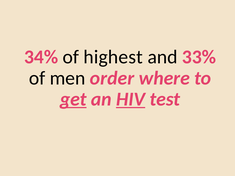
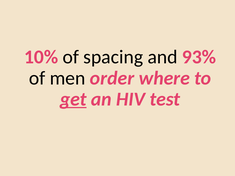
34%: 34% -> 10% (41, 57)
highest: highest -> spacing (113, 57)
33%: 33% -> 93% (199, 57)
HIV underline: present -> none (131, 99)
